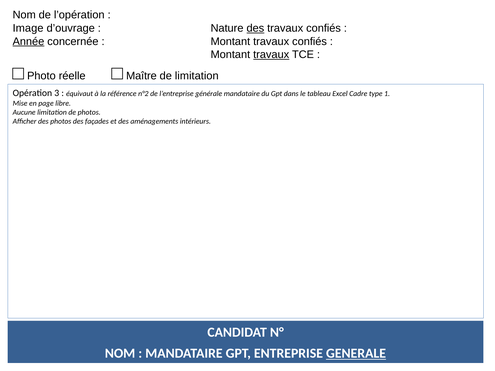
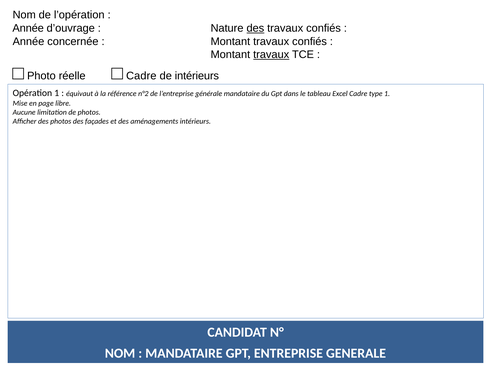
Image: Image -> Année (28, 28)
Année underline: present -> none (28, 41)
Maître: Maître -> Cadre (141, 76)
de limitation: limitation -> intérieurs (197, 76)
Opération 3: 3 -> 1 (57, 93)
GENERALE underline: present -> none (356, 354)
